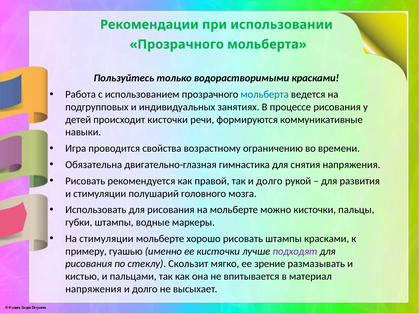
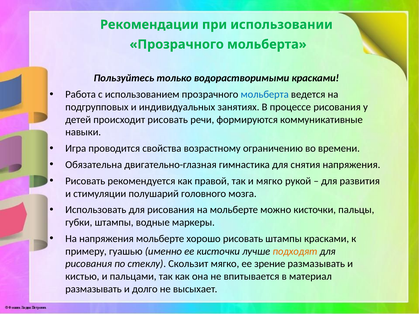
происходит кисточки: кисточки -> рисовать (168, 120)
так и долго: долго -> мягко (269, 181)
На стимуляции: стимуляции -> напряжения (106, 239)
подходят colour: purple -> orange (295, 251)
напряжения: напряжения -> размазывать (94, 289)
